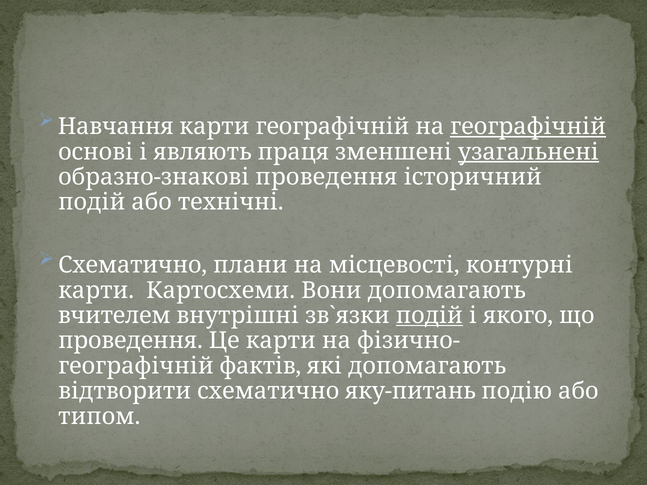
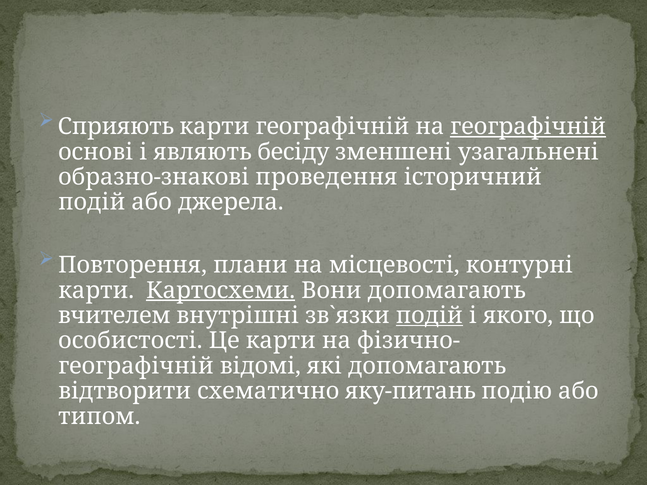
Навчання: Навчання -> Сприяють (116, 127)
праця: праця -> бесіду (293, 152)
узагальнені underline: present -> none (528, 152)
технічні: технічні -> джерела (231, 202)
Схематично: Схематично -> Повторення (133, 265)
Картосхеми underline: none -> present (221, 290)
проведення: проведення -> особистості (130, 341)
фактів: фактів -> відомі (260, 366)
